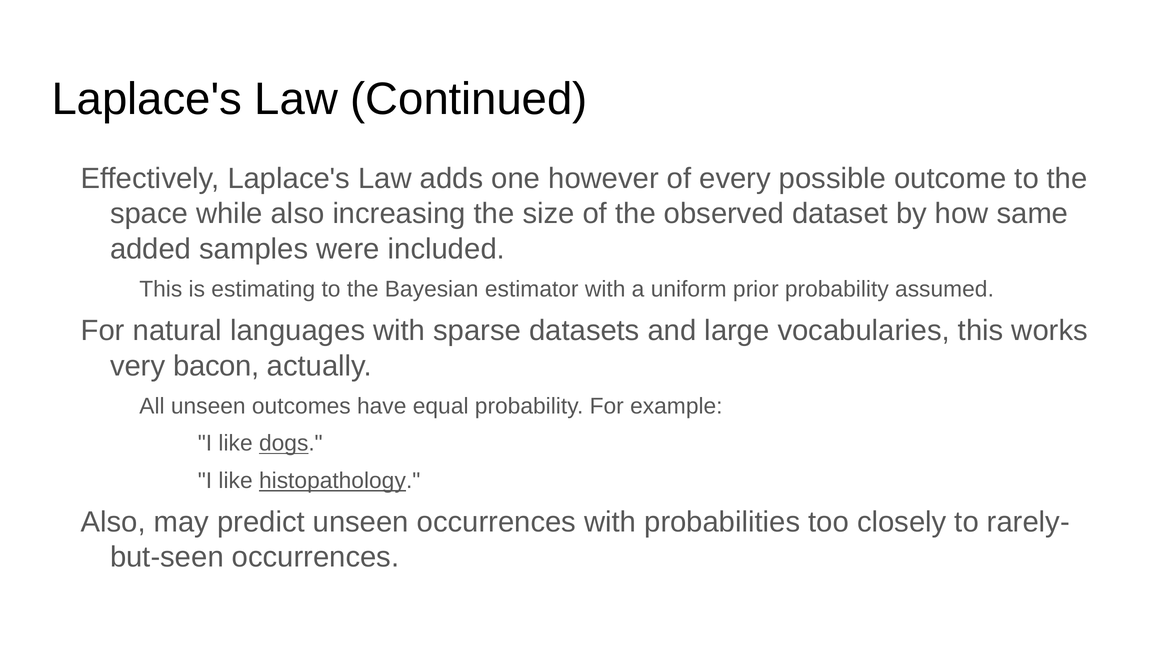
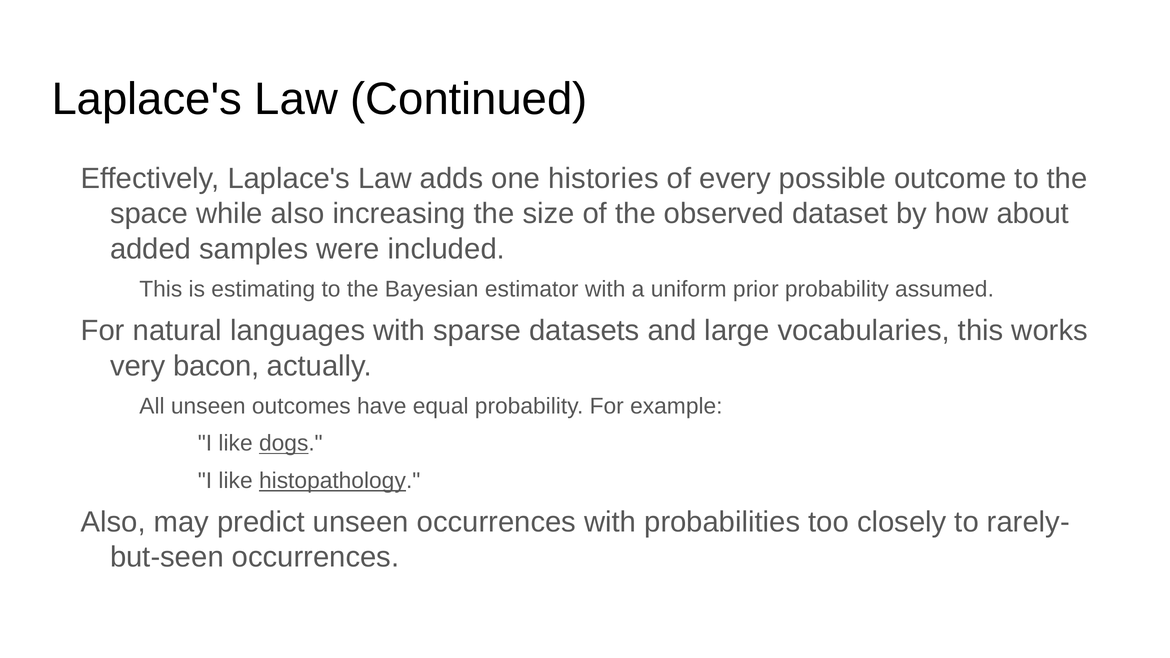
however: however -> histories (603, 179)
same: same -> about (1033, 214)
